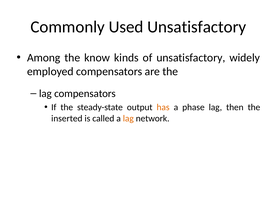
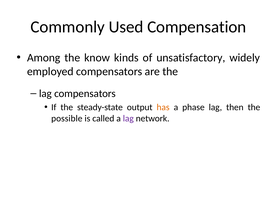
Used Unsatisfactory: Unsatisfactory -> Compensation (197, 27)
inserted: inserted -> possible (67, 118)
lag colour: orange -> purple (128, 118)
